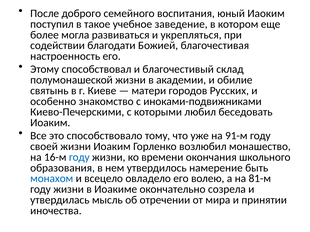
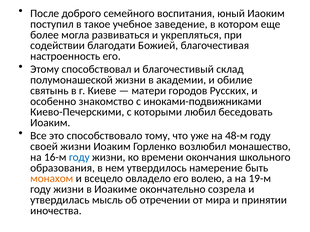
91-м: 91-м -> 48-м (236, 136)
монахом colour: blue -> orange (52, 179)
81-м: 81-м -> 19-м (260, 179)
